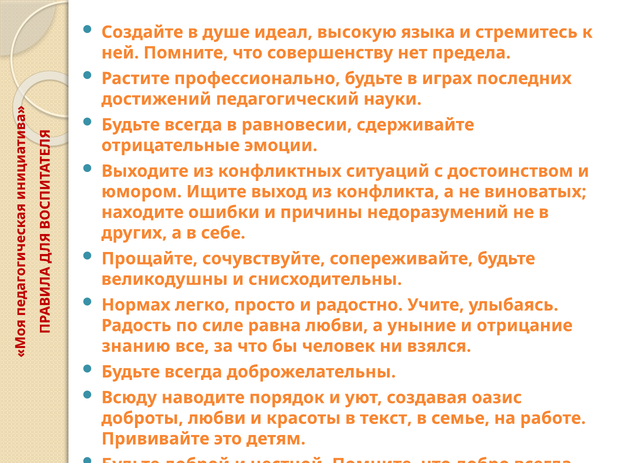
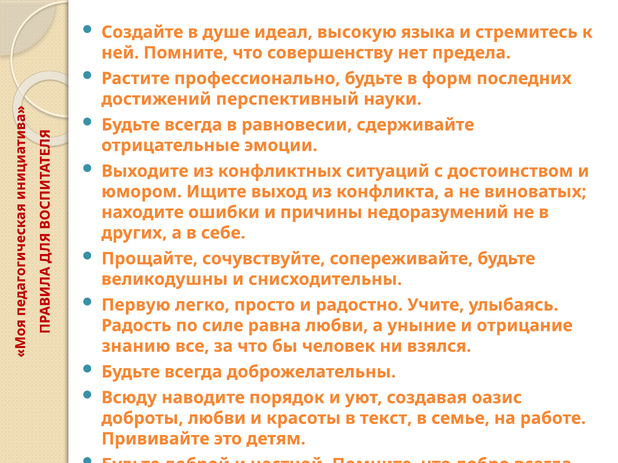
играх: играх -> форм (447, 79)
педагогический: педагогический -> перспективный (287, 99)
Нормах: Нормах -> Первую (136, 305)
